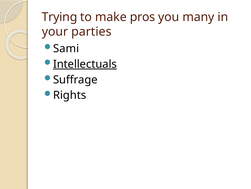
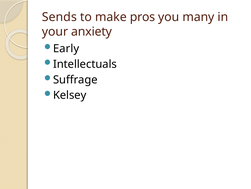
Trying: Trying -> Sends (59, 17)
parties: parties -> anxiety (92, 32)
Sami: Sami -> Early (66, 48)
Intellectuals underline: present -> none (85, 64)
Rights: Rights -> Kelsey (70, 95)
